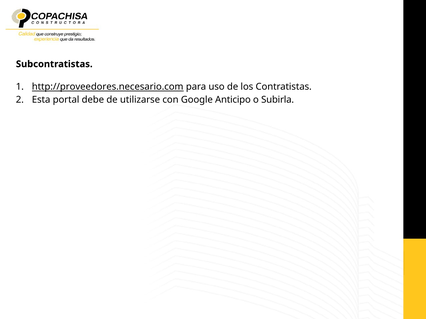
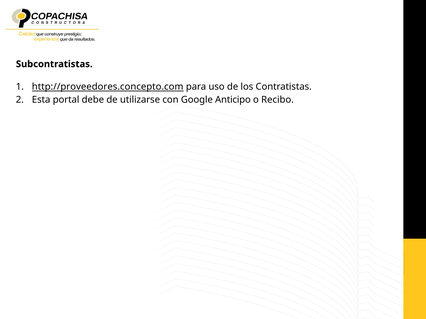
http://proveedores.necesario.com: http://proveedores.necesario.com -> http://proveedores.concepto.com (108, 87)
Subirla: Subirla -> Recibo (278, 100)
